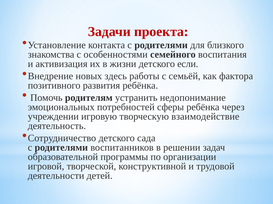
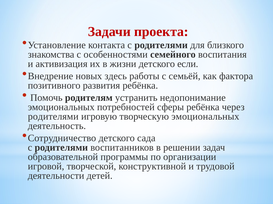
учреждении: учреждении -> родителями (53, 117)
творческую взаимодействие: взаимодействие -> эмоциональных (205, 117)
